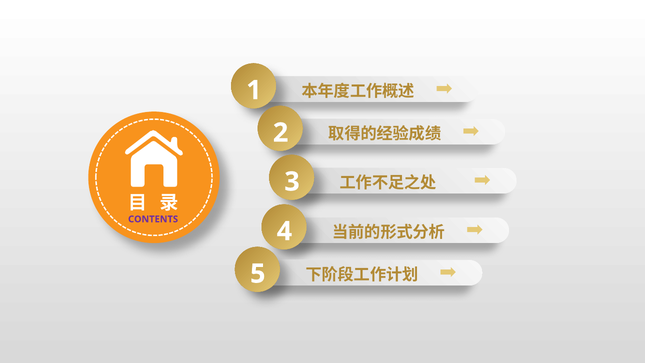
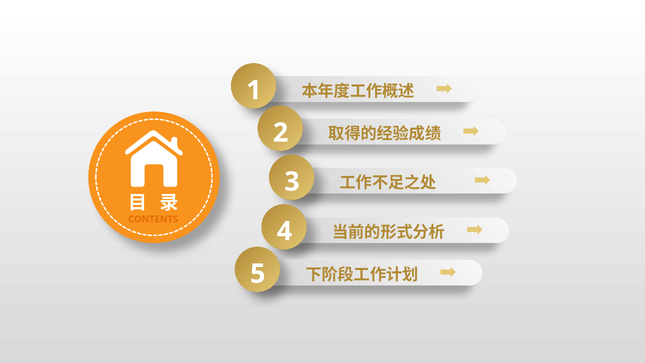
CONTENTS colour: purple -> orange (153, 219)
